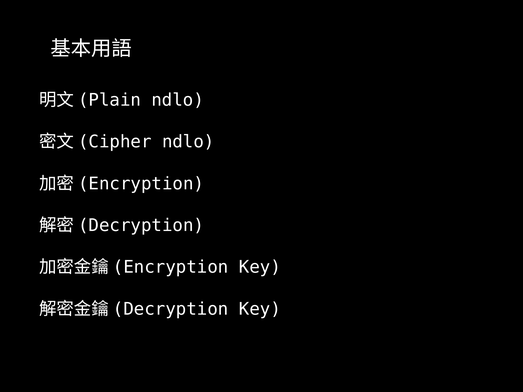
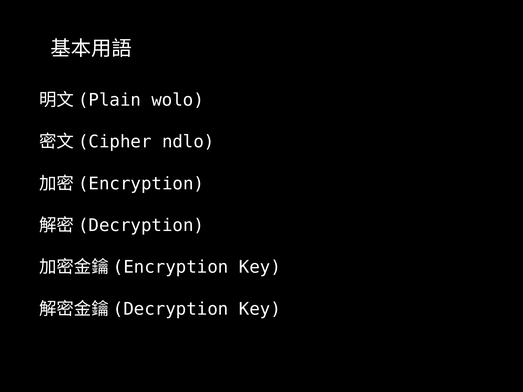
ndlo: ndlo -> wolo (178, 100)
